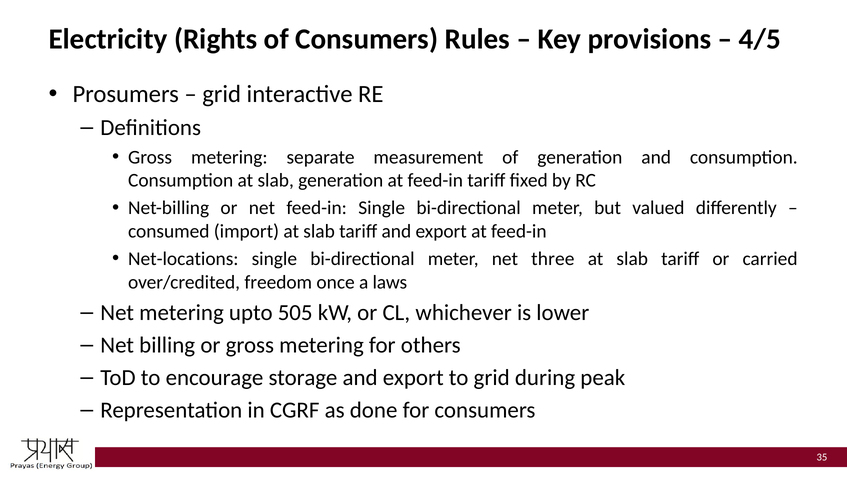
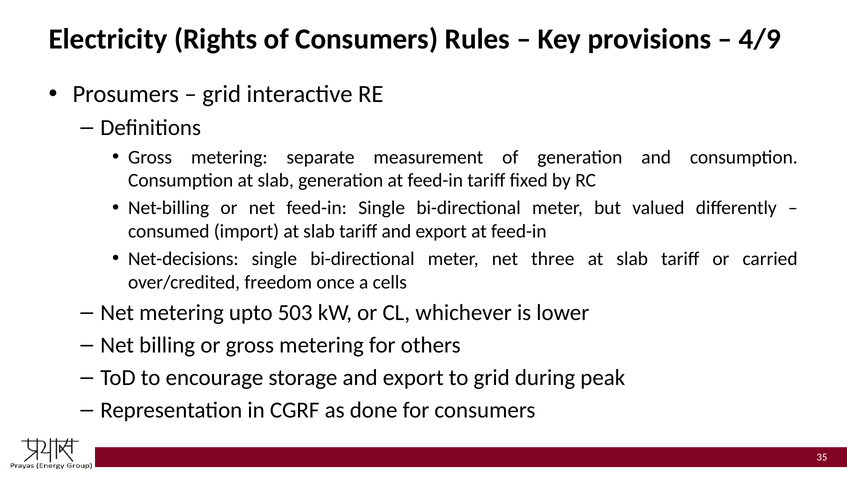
4/5: 4/5 -> 4/9 (760, 39)
Net-locations: Net-locations -> Net-decisions (183, 259)
laws: laws -> cells (390, 282)
505: 505 -> 503 (295, 312)
